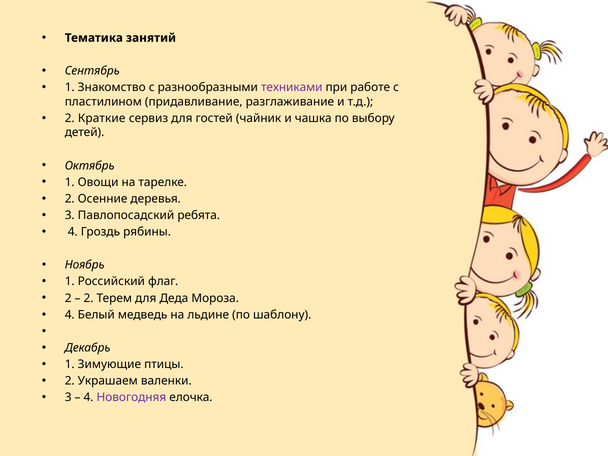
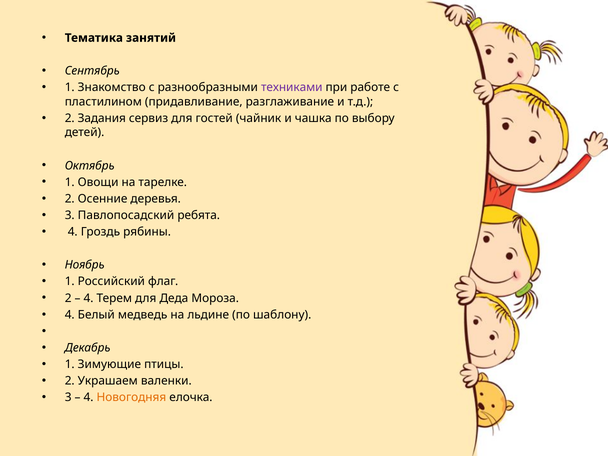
Краткие: Краткие -> Задания (102, 118)
2: 2 -> 4 (89, 298)
Новогодняя colour: purple -> orange (131, 398)
